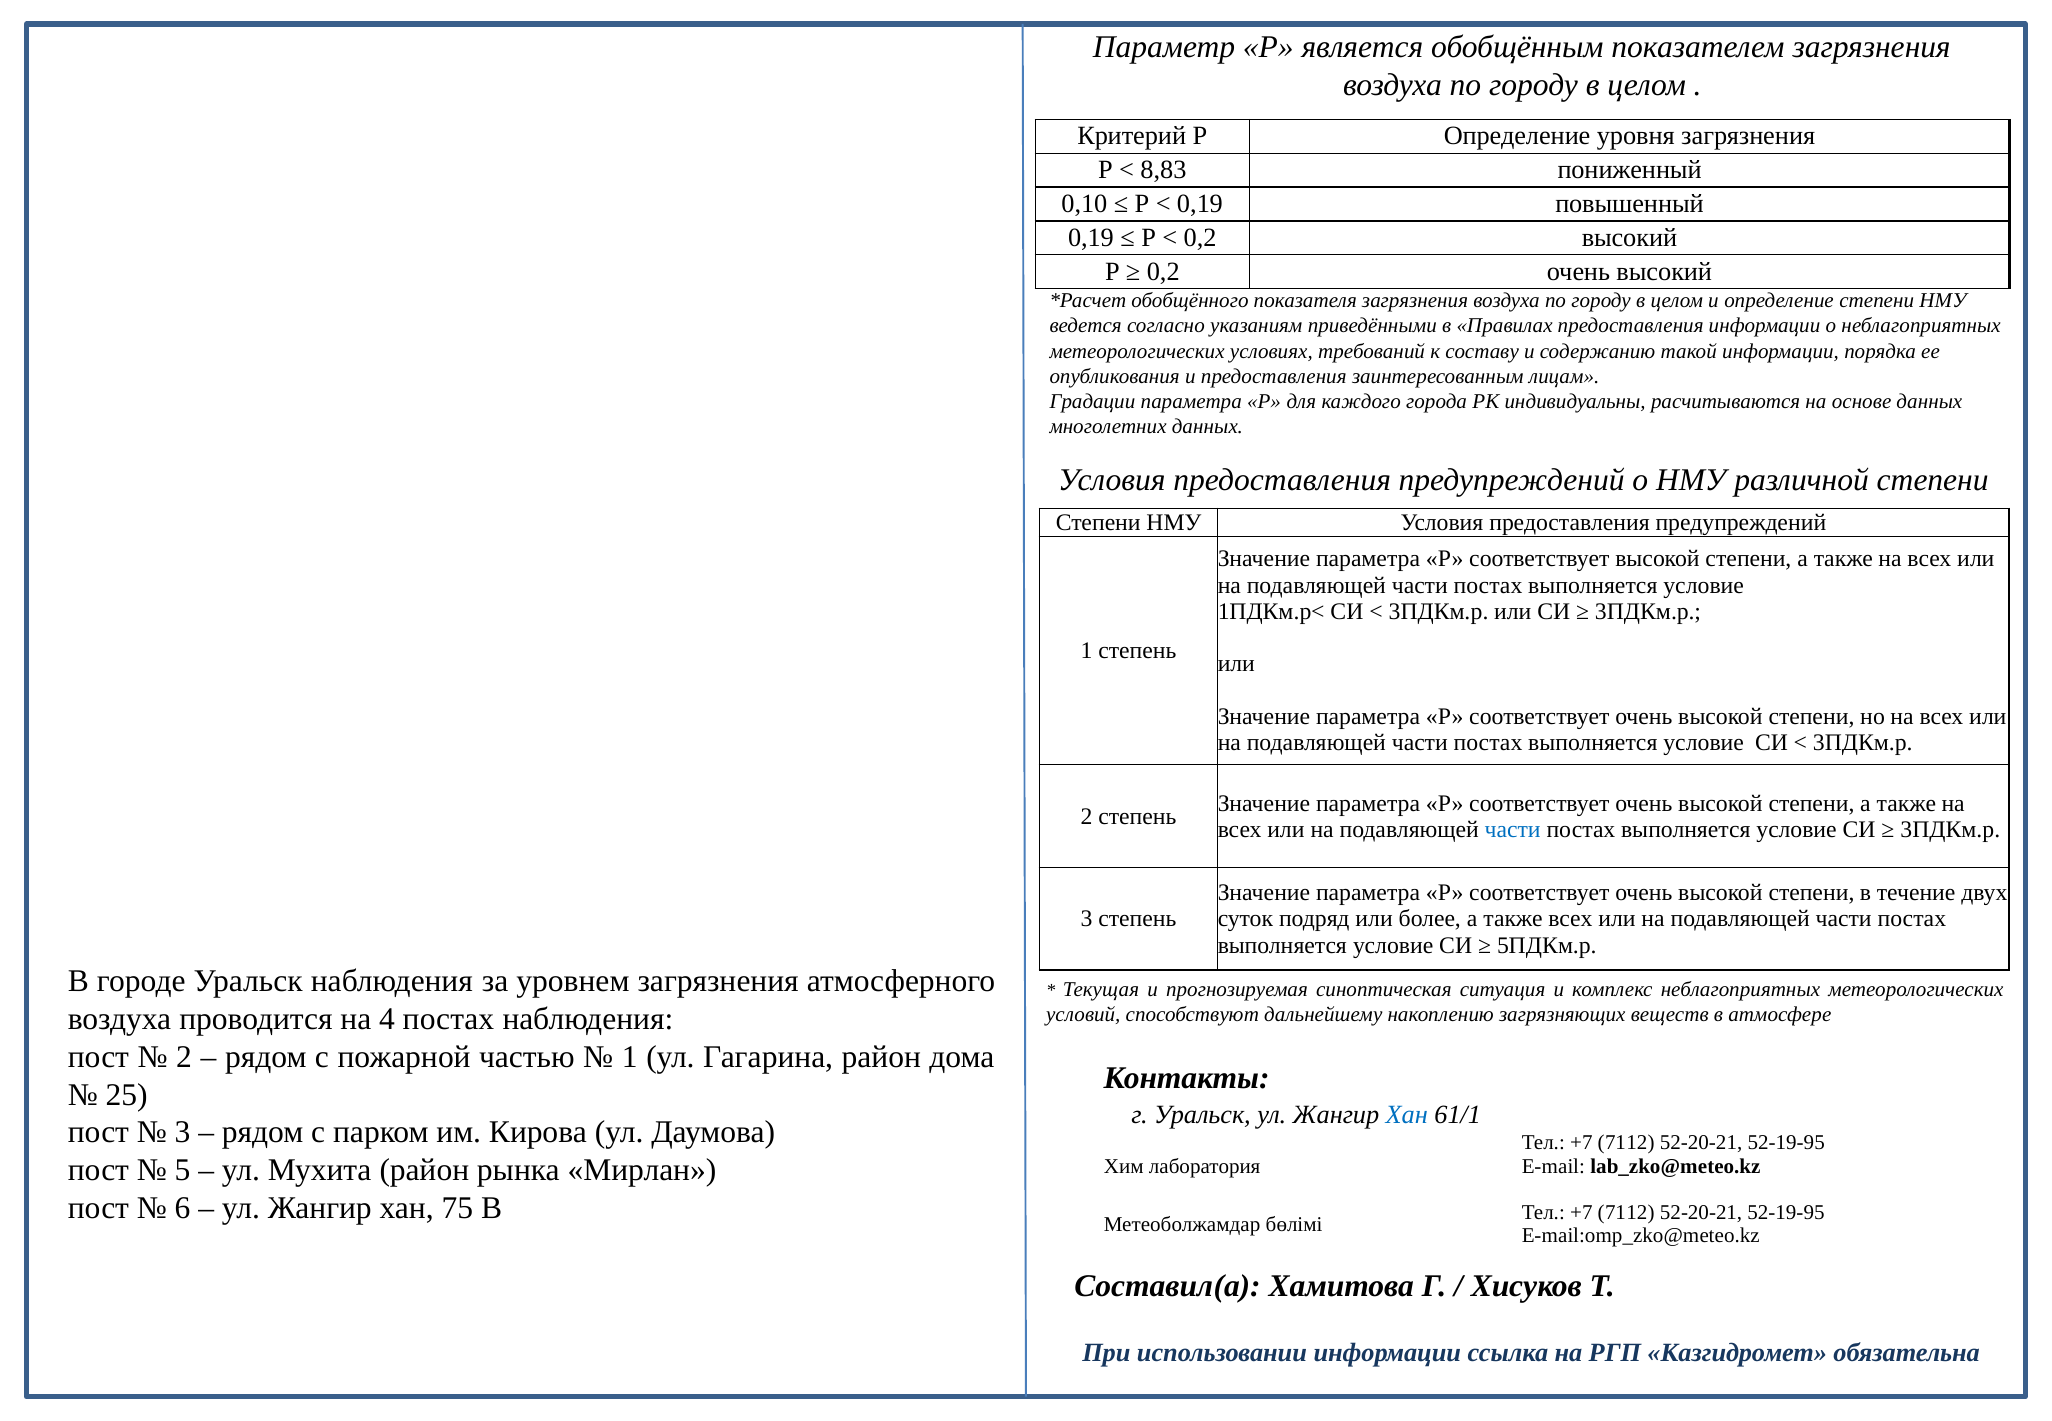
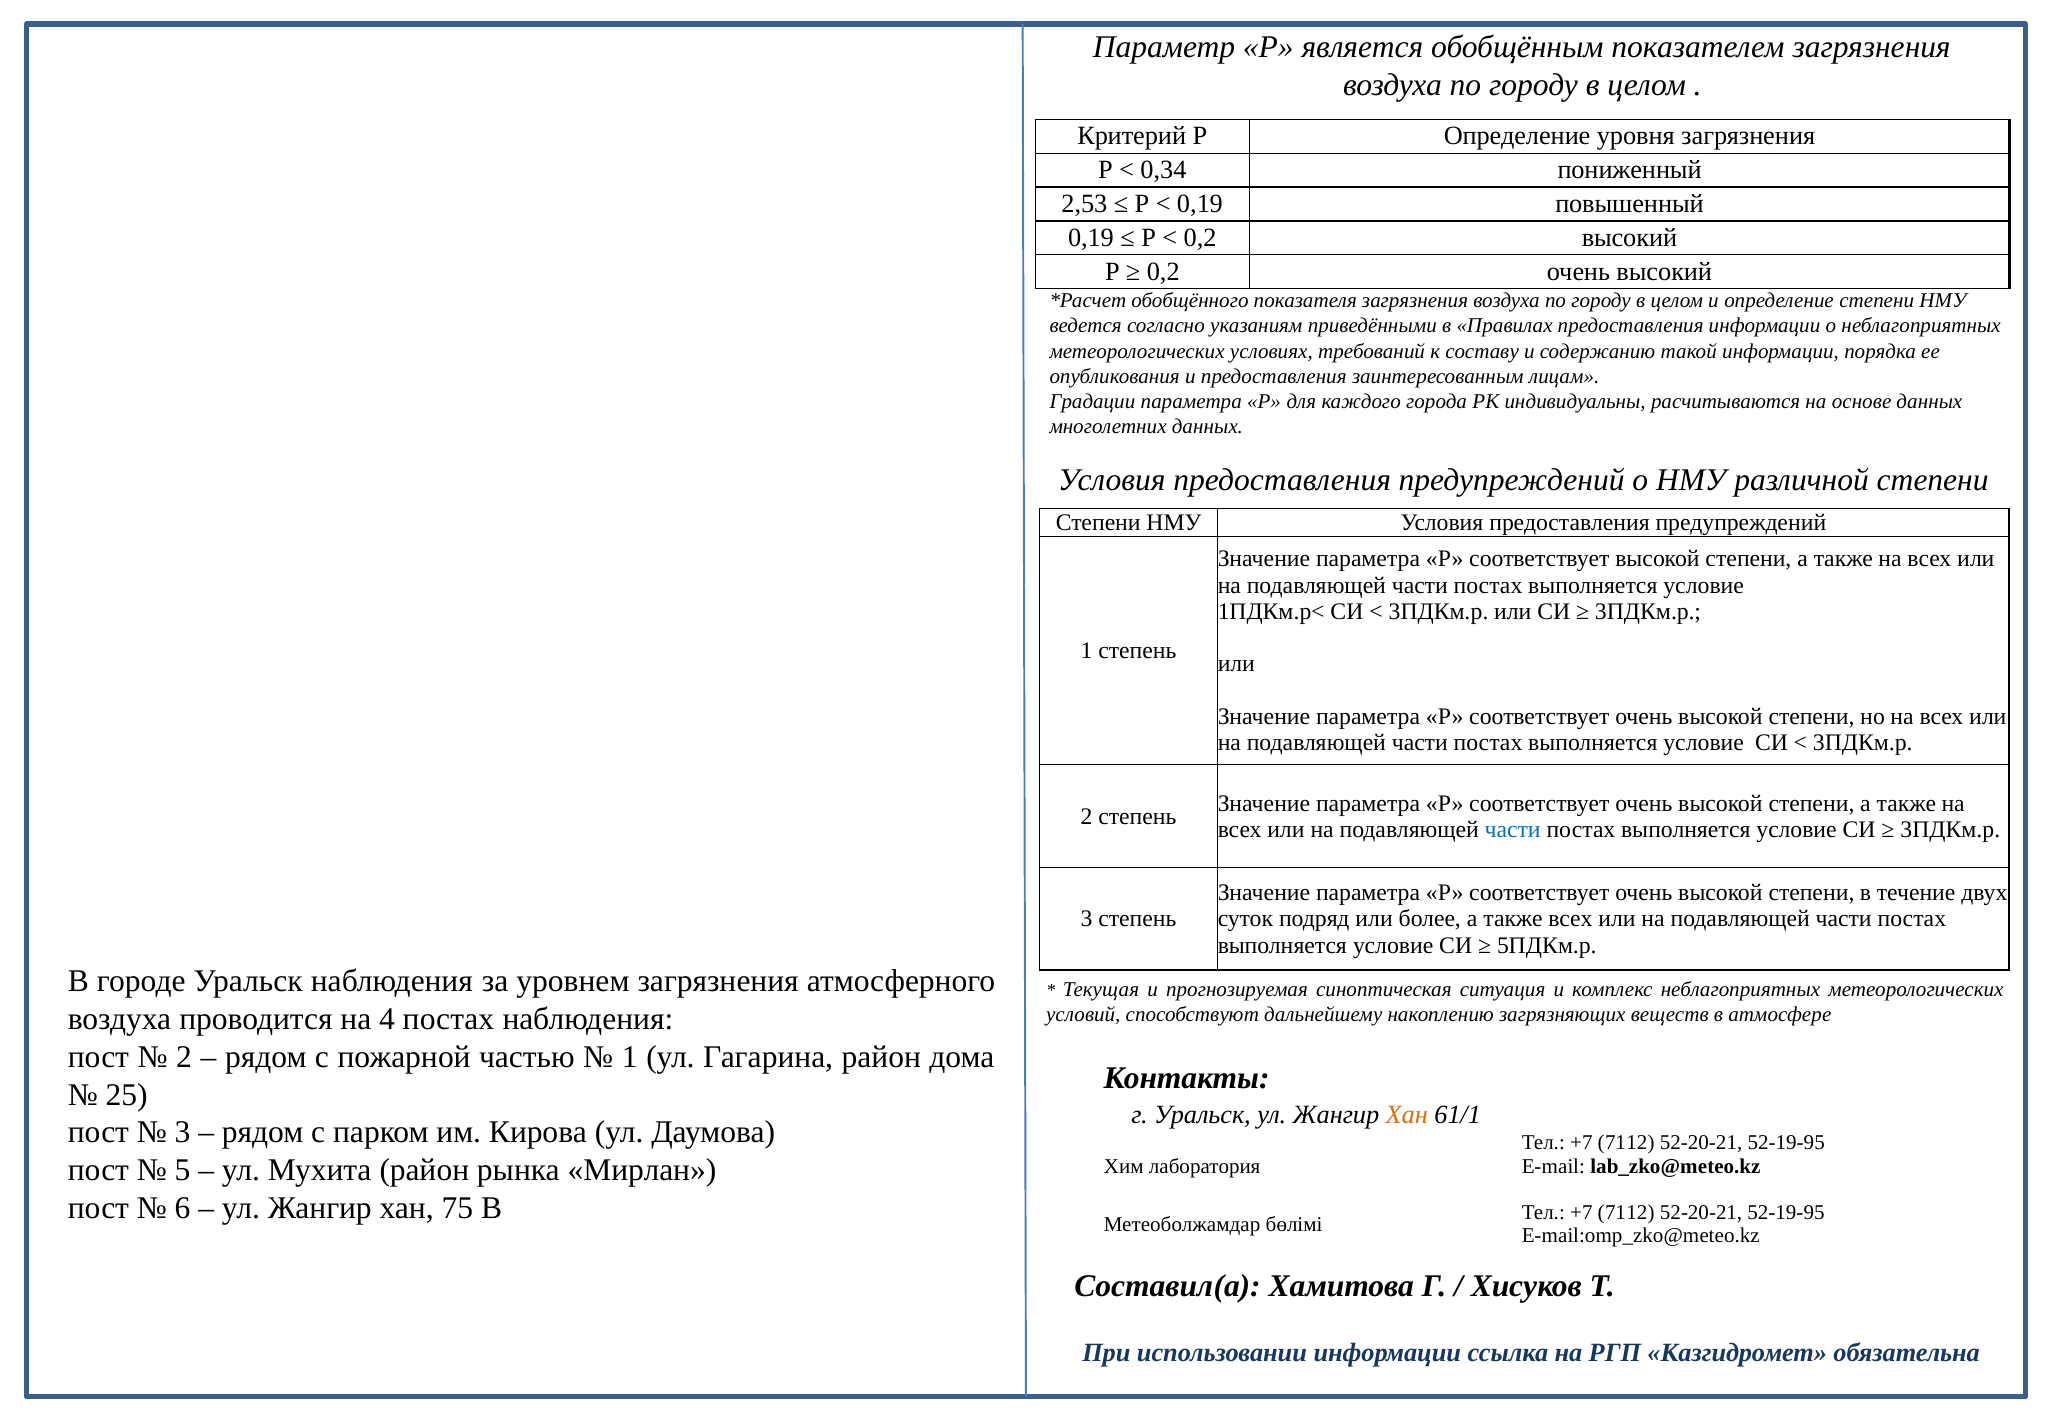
8,83: 8,83 -> 0,34 (1163, 170)
0,10: 0,10 -> 2,53 (1084, 204)
Хан colour: blue -> orange (1407, 1114)
